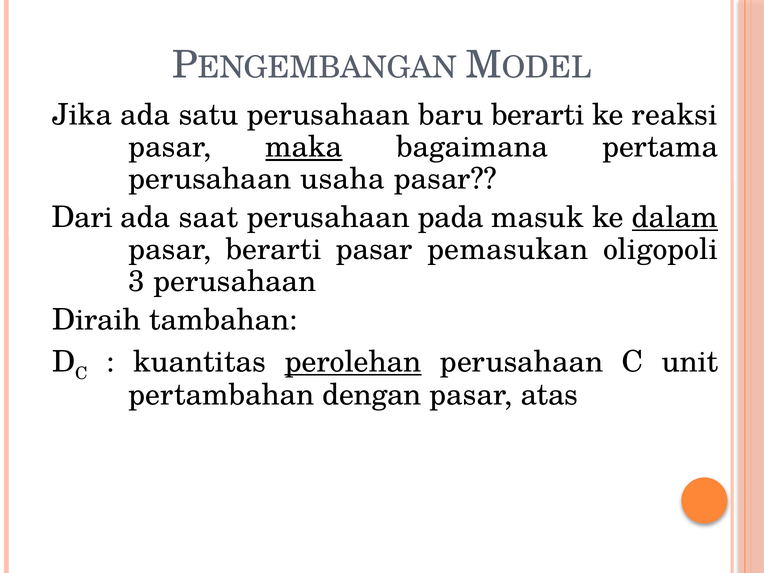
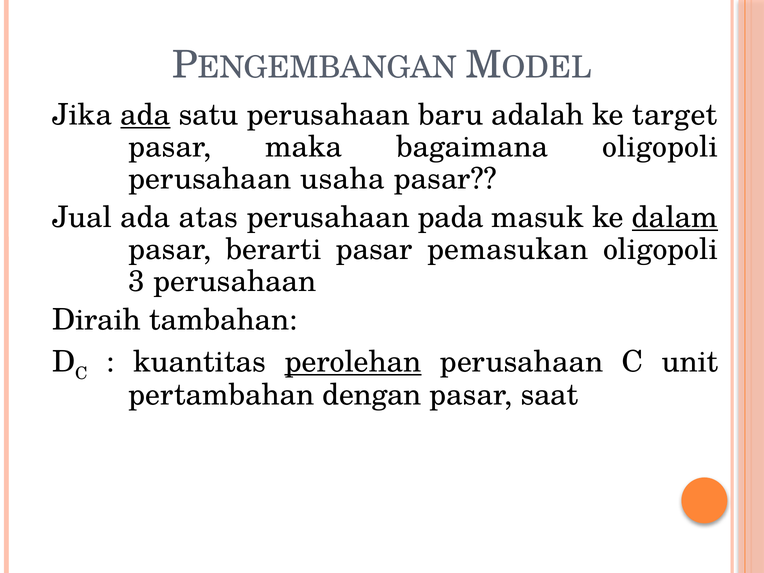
ada underline: none -> present (145, 115)
baru berarti: berarti -> adalah (538, 115)
reaksi: reaksi -> target (675, 115)
maka underline: present -> none (304, 147)
bagaimana pertama: pertama -> oligopoli (660, 147)
Dari: Dari -> Jual (82, 218)
saat: saat -> atas (208, 218)
atas: atas -> saat (549, 395)
